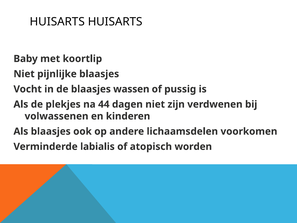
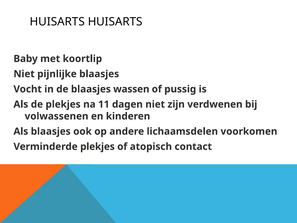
44: 44 -> 11 (104, 104)
Verminderde labialis: labialis -> plekjes (97, 146)
worden: worden -> contact (193, 146)
